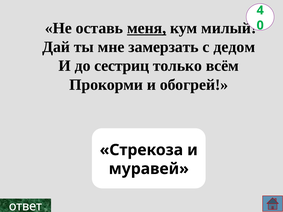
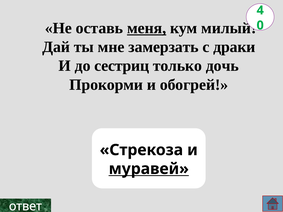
дедом: дедом -> драки (234, 47)
всём: всём -> дочь (222, 66)
муравей underline: none -> present (149, 169)
